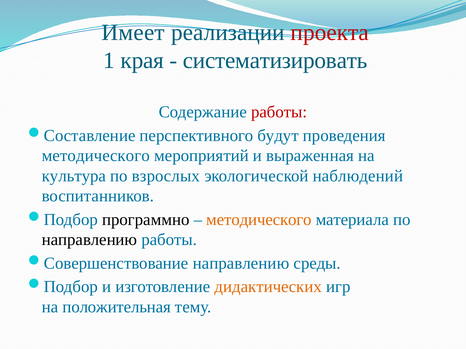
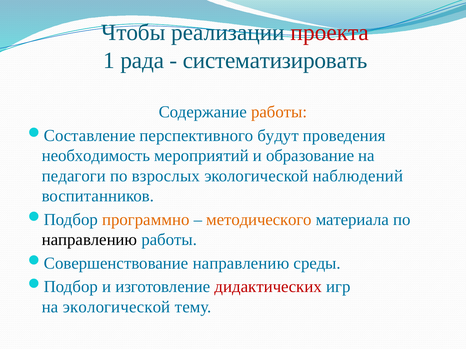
Имеет: Имеет -> Чтобы (133, 32)
края: края -> рада (142, 60)
работы colour: red -> orange (279, 112)
методического: методического -> необходимость (96, 156)
выраженная: выраженная -> образование (310, 156)
культура: культура -> педагоги (74, 176)
программно colour: black -> orange (146, 220)
дидактических colour: orange -> red (268, 287)
на положительная: положительная -> экологической (117, 307)
